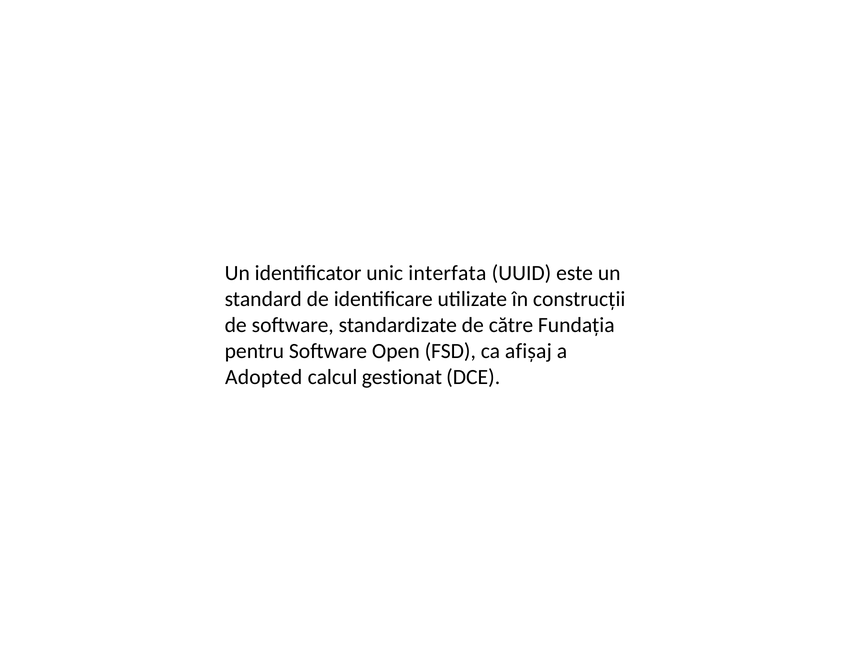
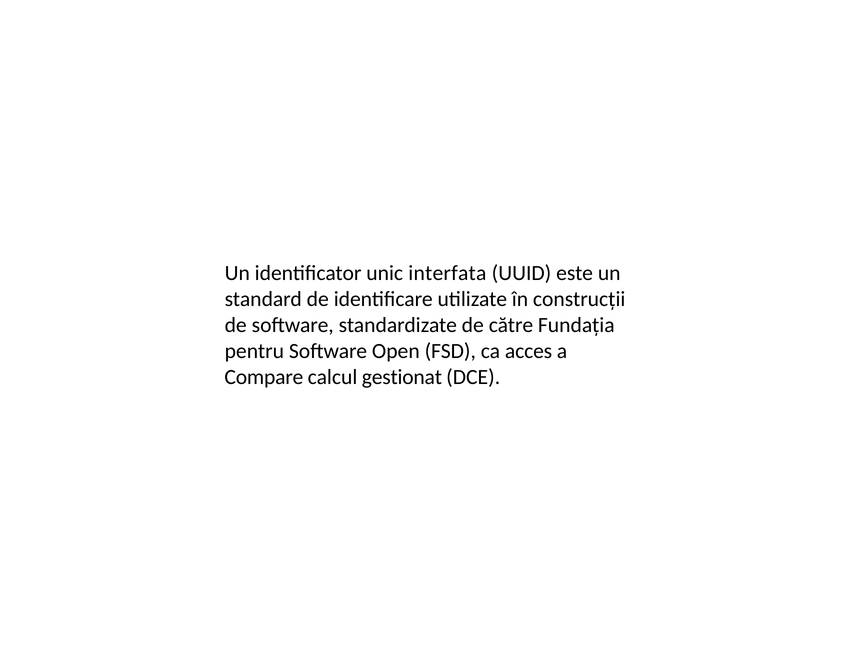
afişaj: afişaj -> acces (529, 351)
Adopted: Adopted -> Compare (264, 377)
